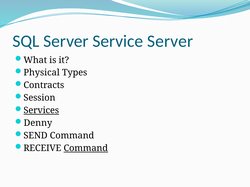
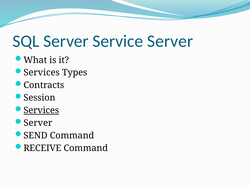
Physical: Physical -> Services (42, 73)
Denny: Denny -> Server (38, 123)
Command underline: present -> none (86, 149)
